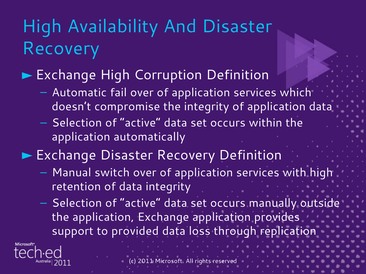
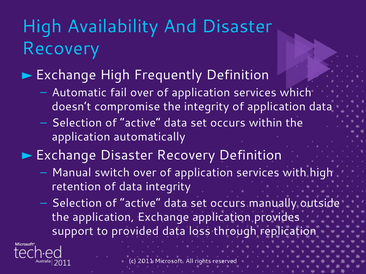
Corruption: Corruption -> Frequently (168, 75)
